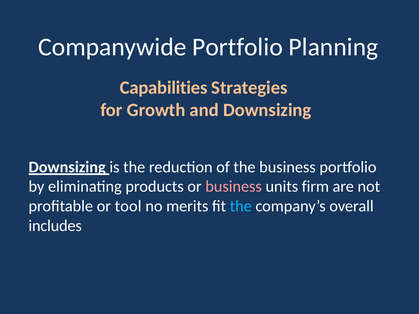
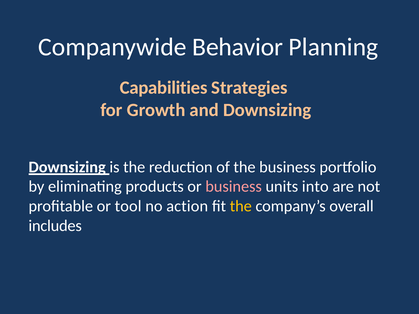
Companywide Portfolio: Portfolio -> Behavior (238, 47)
firm: firm -> into (315, 187)
merits: merits -> action (187, 206)
the colour: light blue -> yellow (241, 206)
